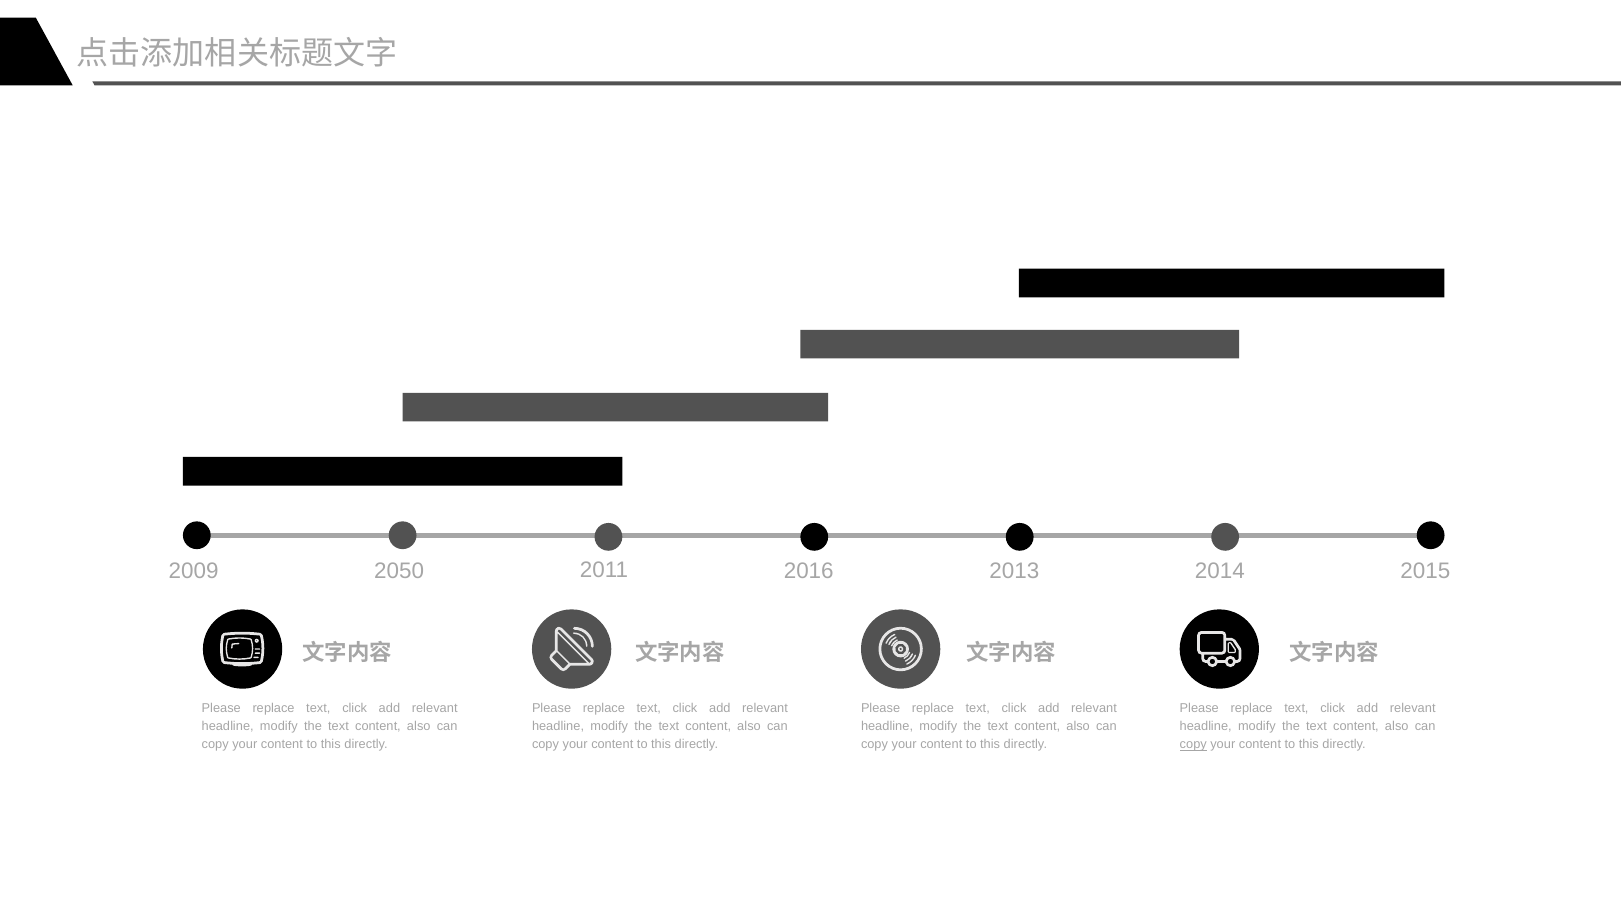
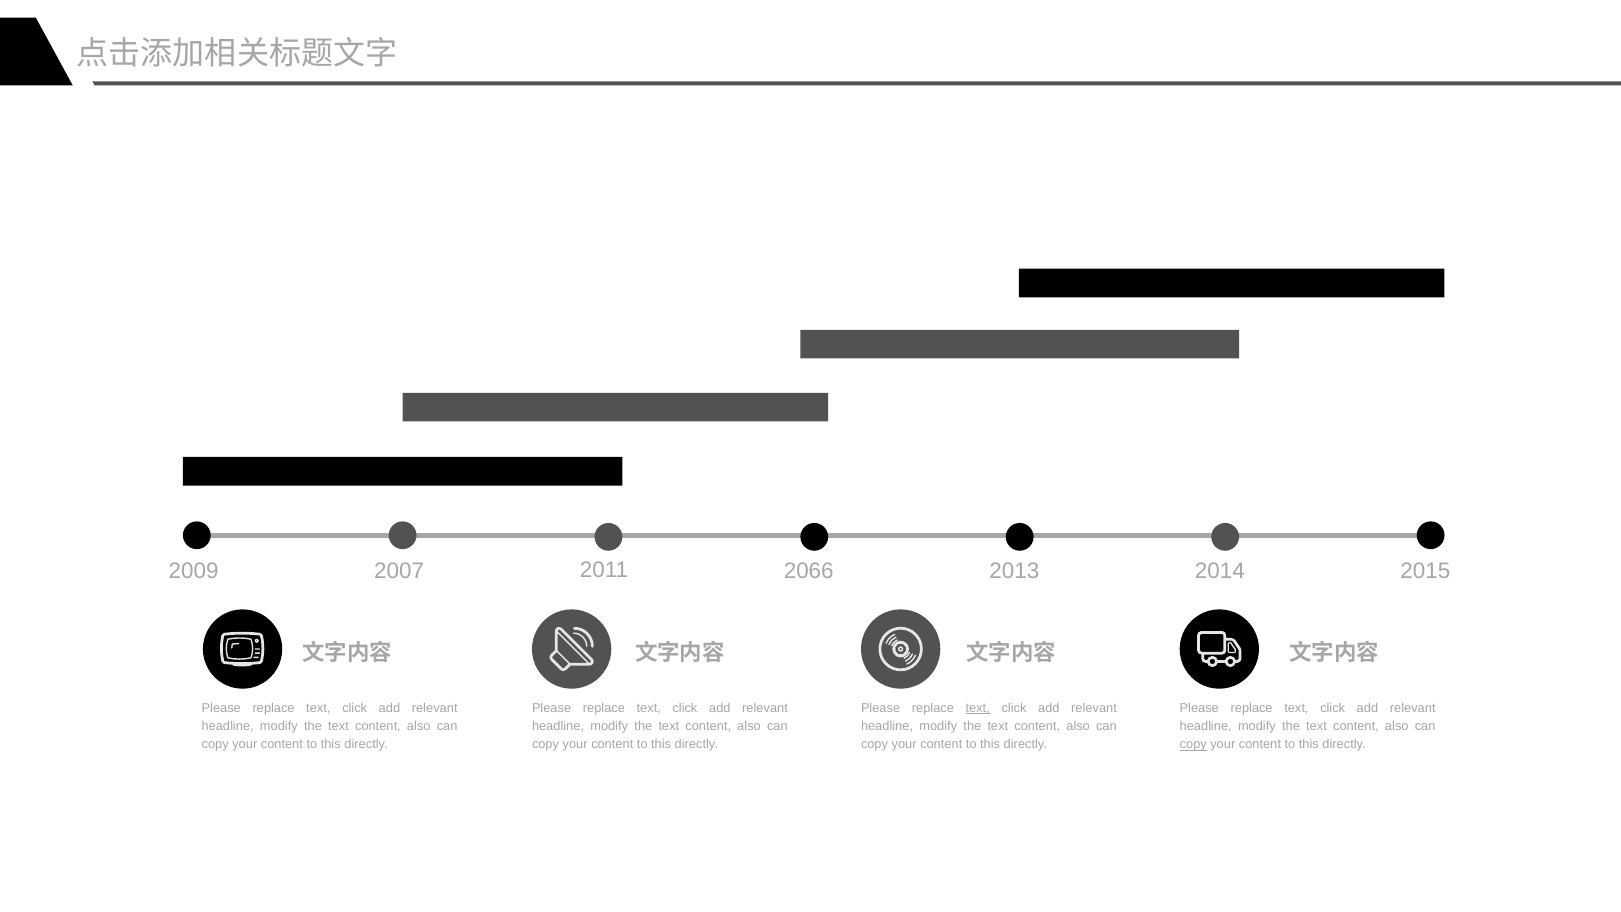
2016: 2016 -> 2066 (809, 571)
2050: 2050 -> 2007 (399, 571)
text underline: none -> present (978, 708)
